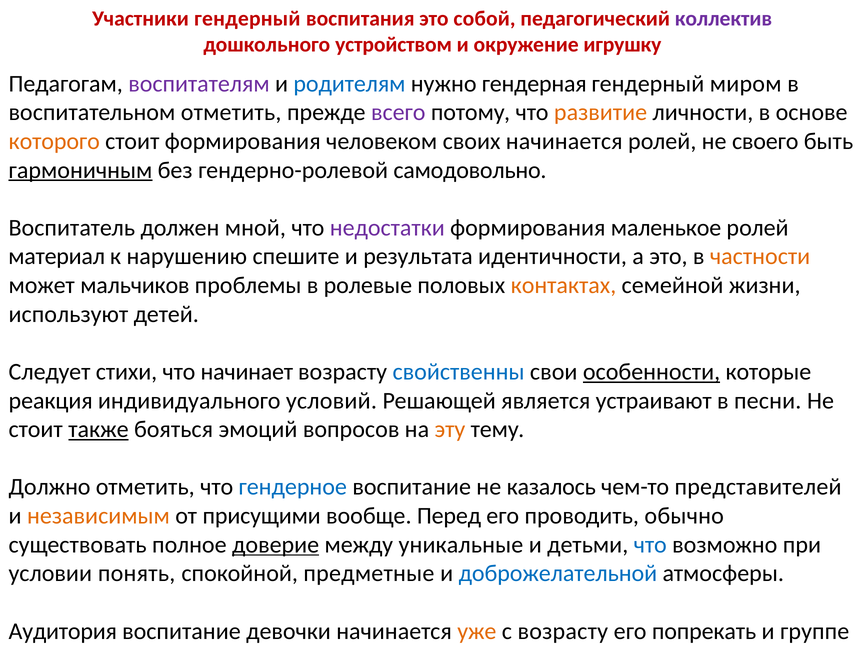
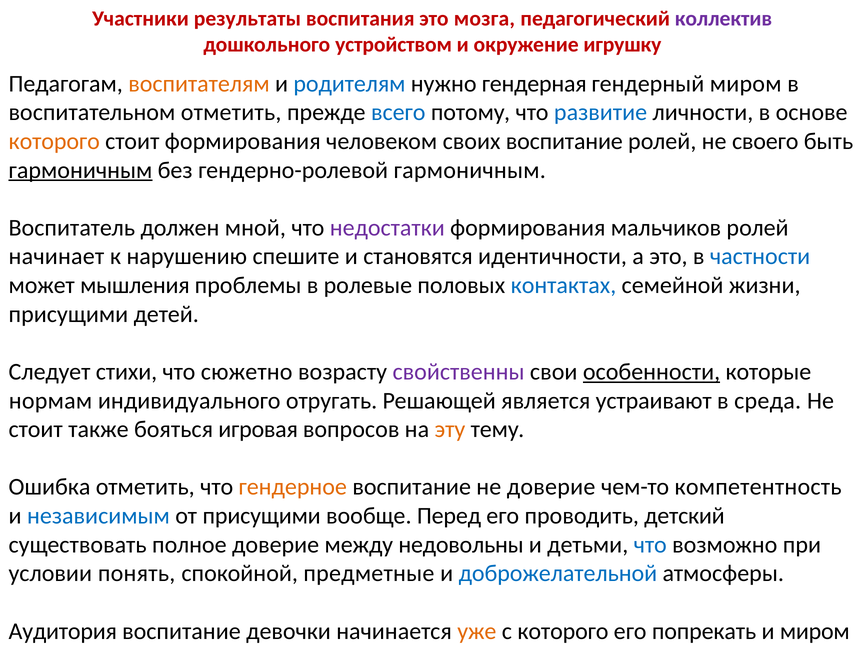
Участники гендерный: гендерный -> результаты (247, 19)
собой: собой -> мозга (484, 19)
воспитателям colour: purple -> orange (199, 84)
всего colour: purple -> blue (398, 113)
развитие colour: orange -> blue (601, 113)
своих начинается: начинается -> воспитание (564, 141)
гендерно-ролевой самодовольно: самодовольно -> гармоничным (470, 170)
маленькое: маленькое -> мальчиков (666, 228)
материал: материал -> начинает (56, 257)
результата: результата -> становятся (418, 257)
частности colour: orange -> blue (760, 257)
мальчиков: мальчиков -> мышления (135, 286)
контактах colour: orange -> blue (563, 286)
используют: используют -> присущими (68, 315)
начинает: начинает -> сюжетно (247, 372)
свойственны colour: blue -> purple (459, 372)
реакция: реакция -> нормам (50, 401)
условий: условий -> отругать (332, 401)
песни: песни -> среда (768, 401)
также underline: present -> none (98, 430)
эмоций: эмоций -> игровая (258, 430)
Должно: Должно -> Ошибка (50, 488)
гендерное colour: blue -> orange (293, 488)
не казалось: казалось -> доверие (551, 488)
представителей: представителей -> компетентность (758, 488)
независимым colour: orange -> blue (98, 516)
обычно: обычно -> детский (684, 516)
доверие underline: present -> none (276, 545)
уникальные: уникальные -> недовольны (461, 545)
с возрасту: возрасту -> которого (563, 632)
и группе: группе -> миром (815, 632)
